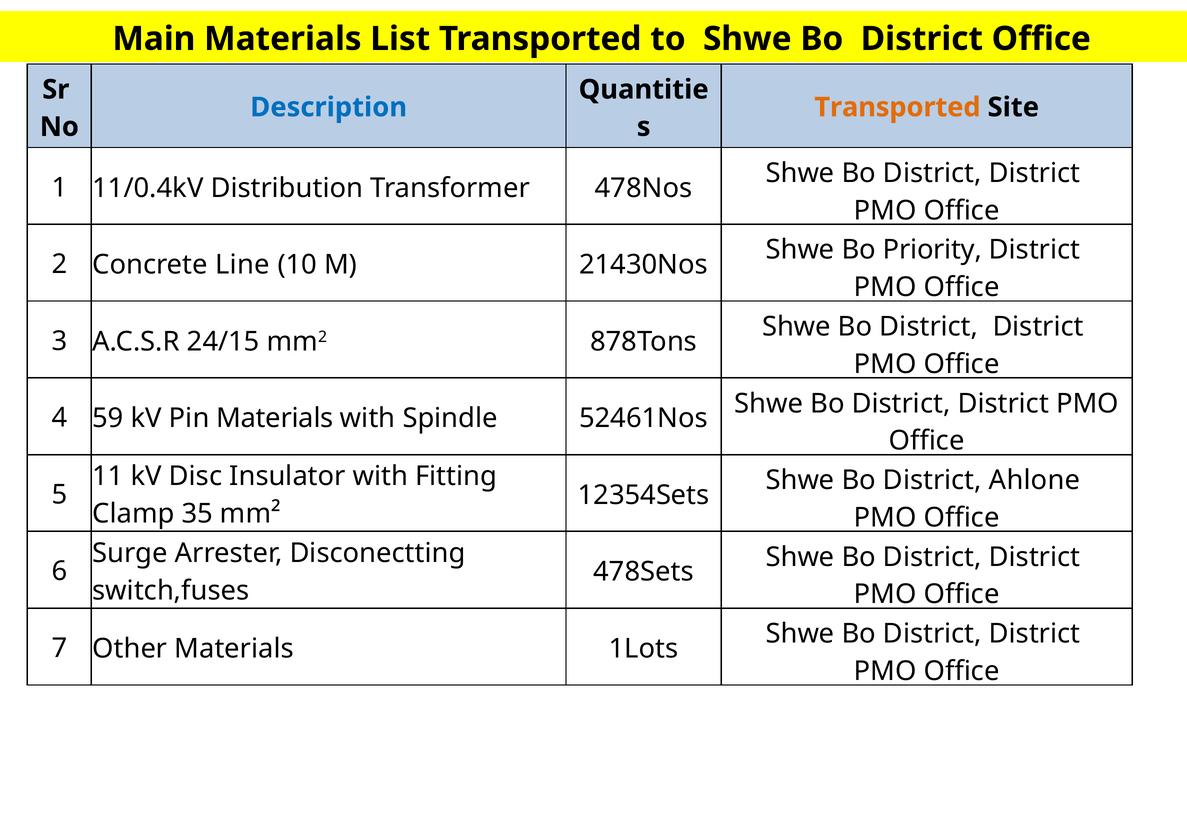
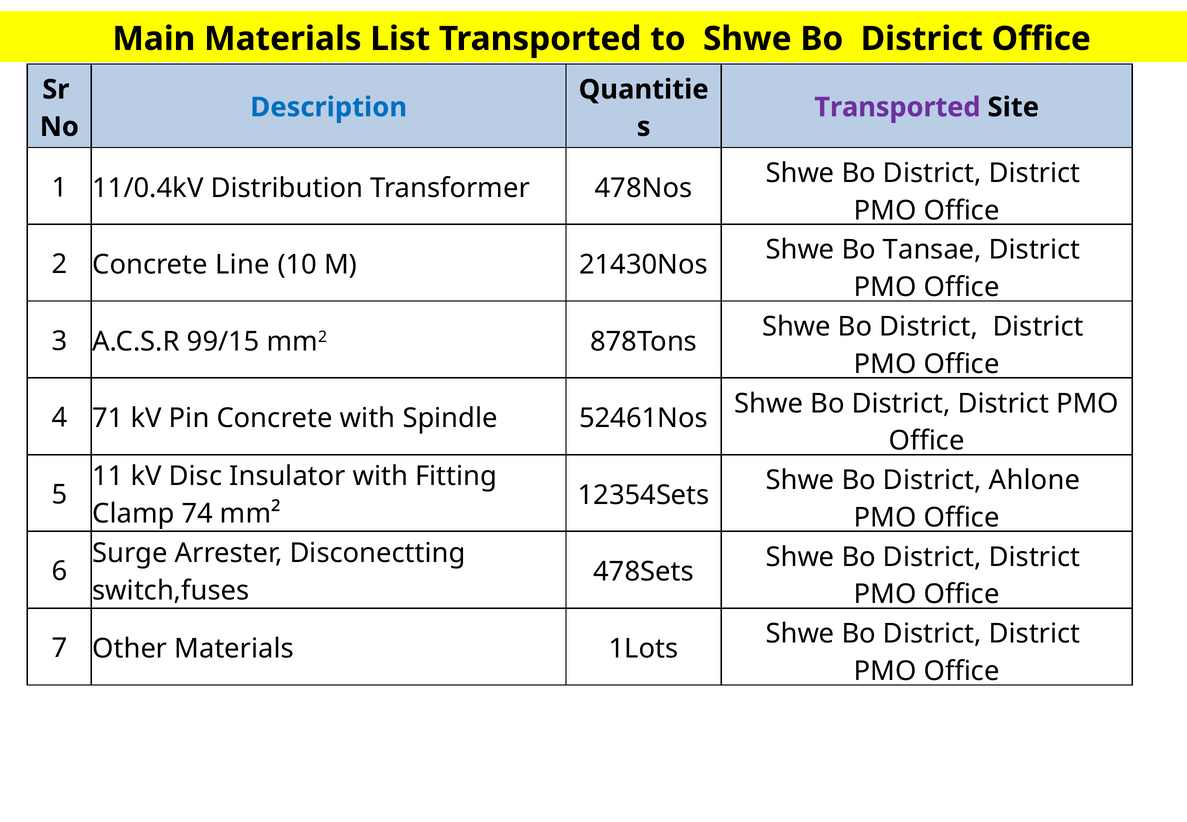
Transported colour: orange -> purple (897, 107)
Priority: Priority -> Tansae (932, 250)
24/15: 24/15 -> 99/15 (223, 341)
59: 59 -> 71 (108, 418)
Pin Materials: Materials -> Concrete (275, 418)
35: 35 -> 74 (197, 514)
